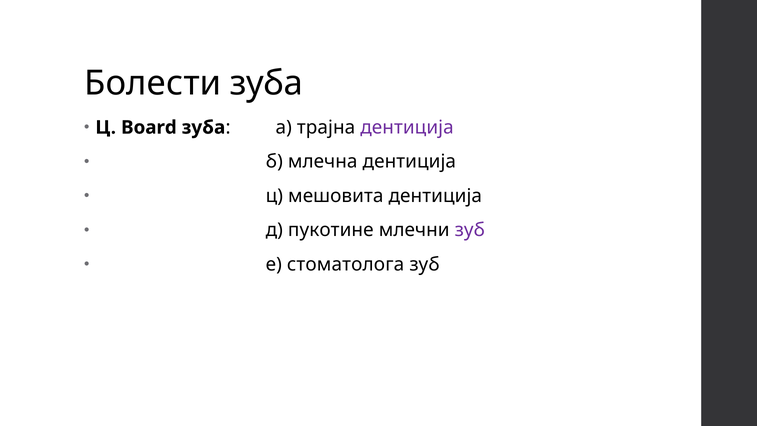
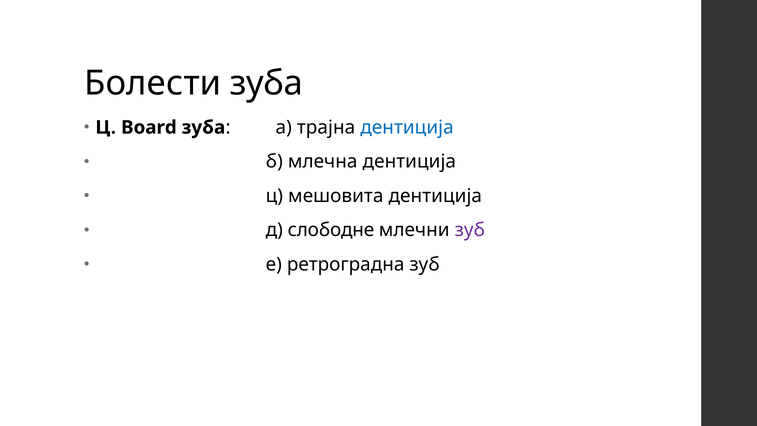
дентиција colour: purple -> blue (407, 127)
пукотине: пукотине -> слободне (331, 230)
стоматолога: стоматолога -> ретроградна (346, 264)
